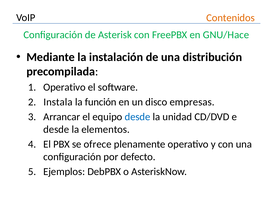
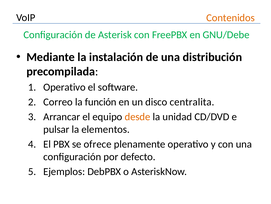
GNU/Hace: GNU/Hace -> GNU/Debe (226, 35)
Instala: Instala -> Correo (58, 102)
empresas: empresas -> centralita (192, 102)
desde colour: blue -> orange (138, 116)
desde: desde -> pulsar (56, 129)
